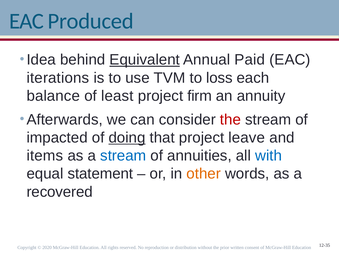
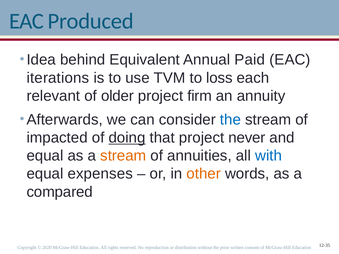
Equivalent underline: present -> none (145, 60)
balance: balance -> relevant (53, 96)
least: least -> older (117, 96)
the colour: red -> blue (230, 120)
leave: leave -> never (247, 138)
items: items -> equal (45, 156)
stream colour: blue -> orange (123, 156)
statement: statement -> expenses (100, 174)
recovered: recovered -> compared (60, 192)
